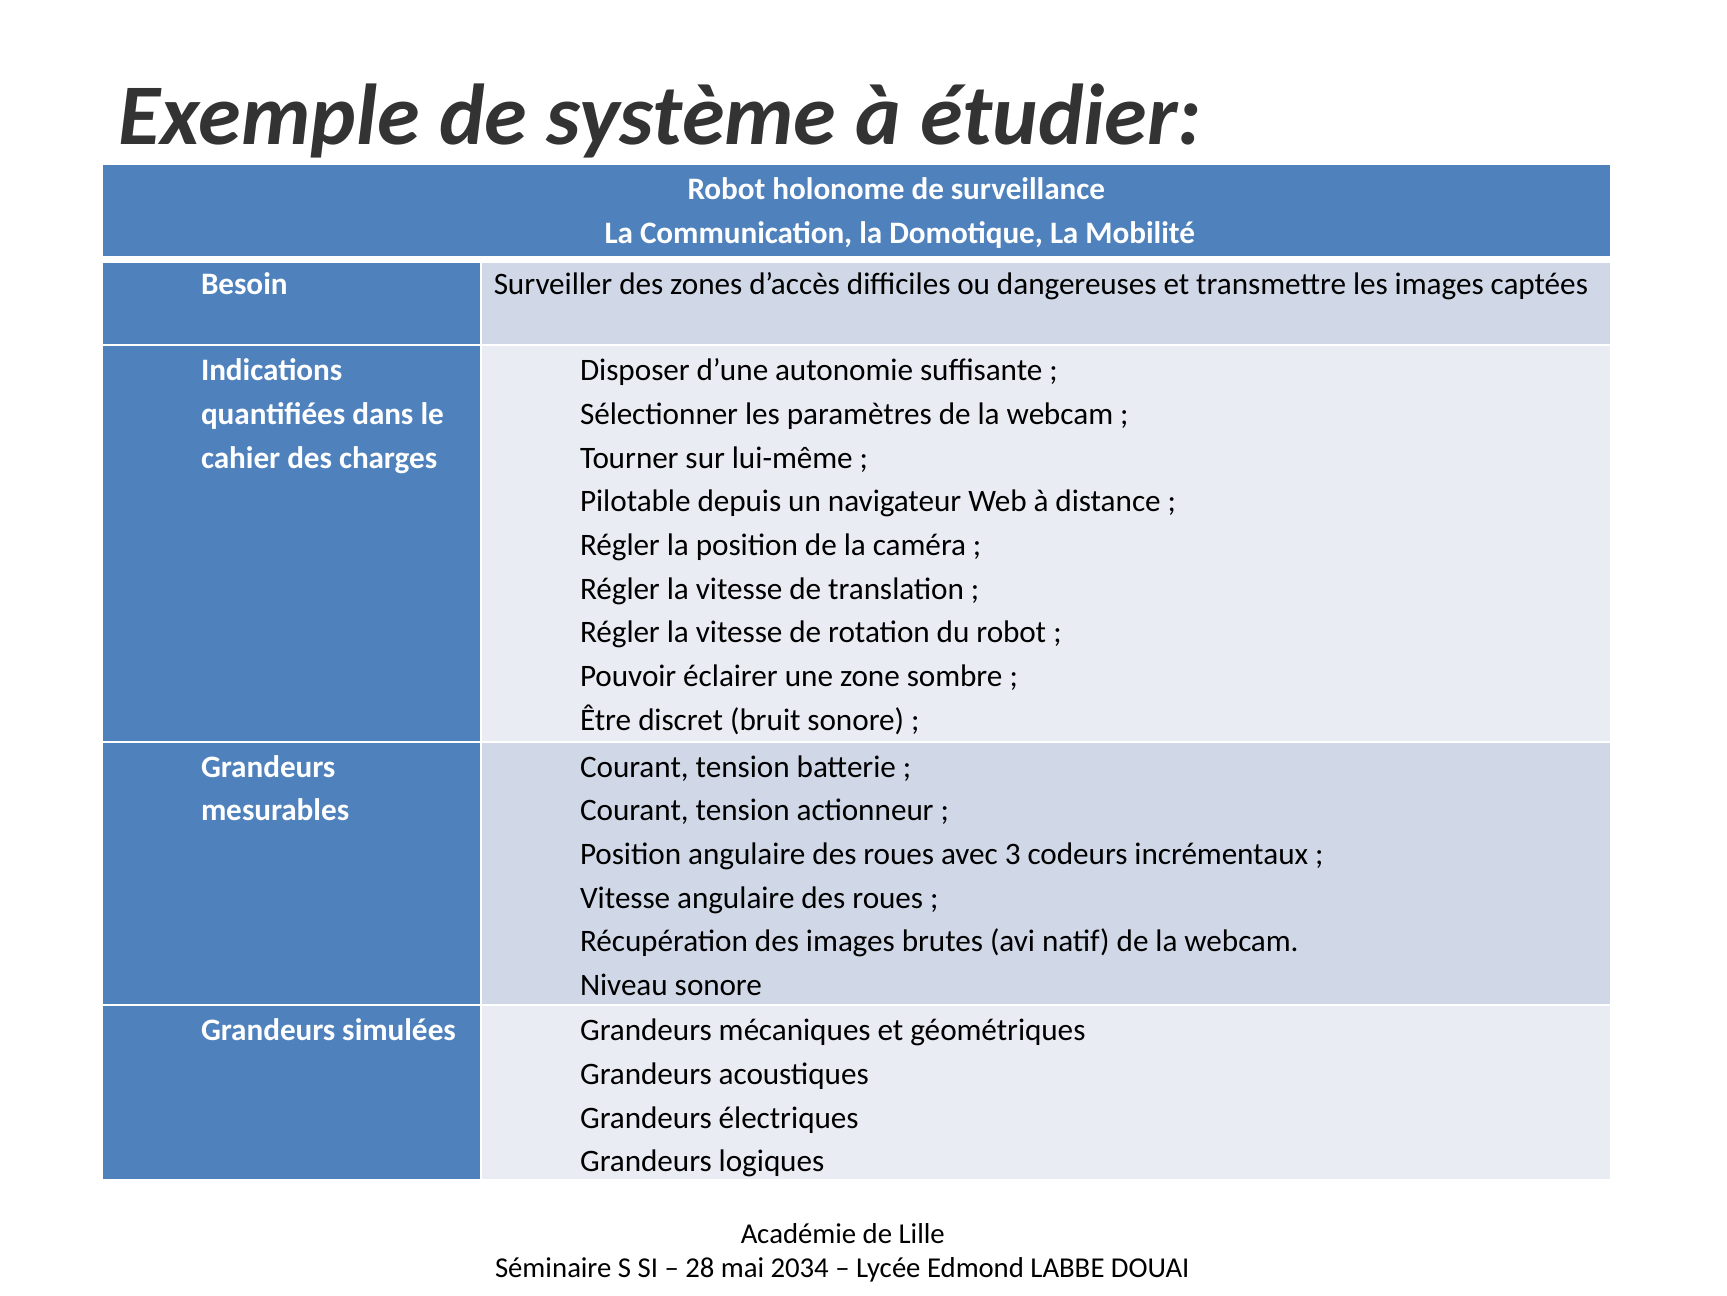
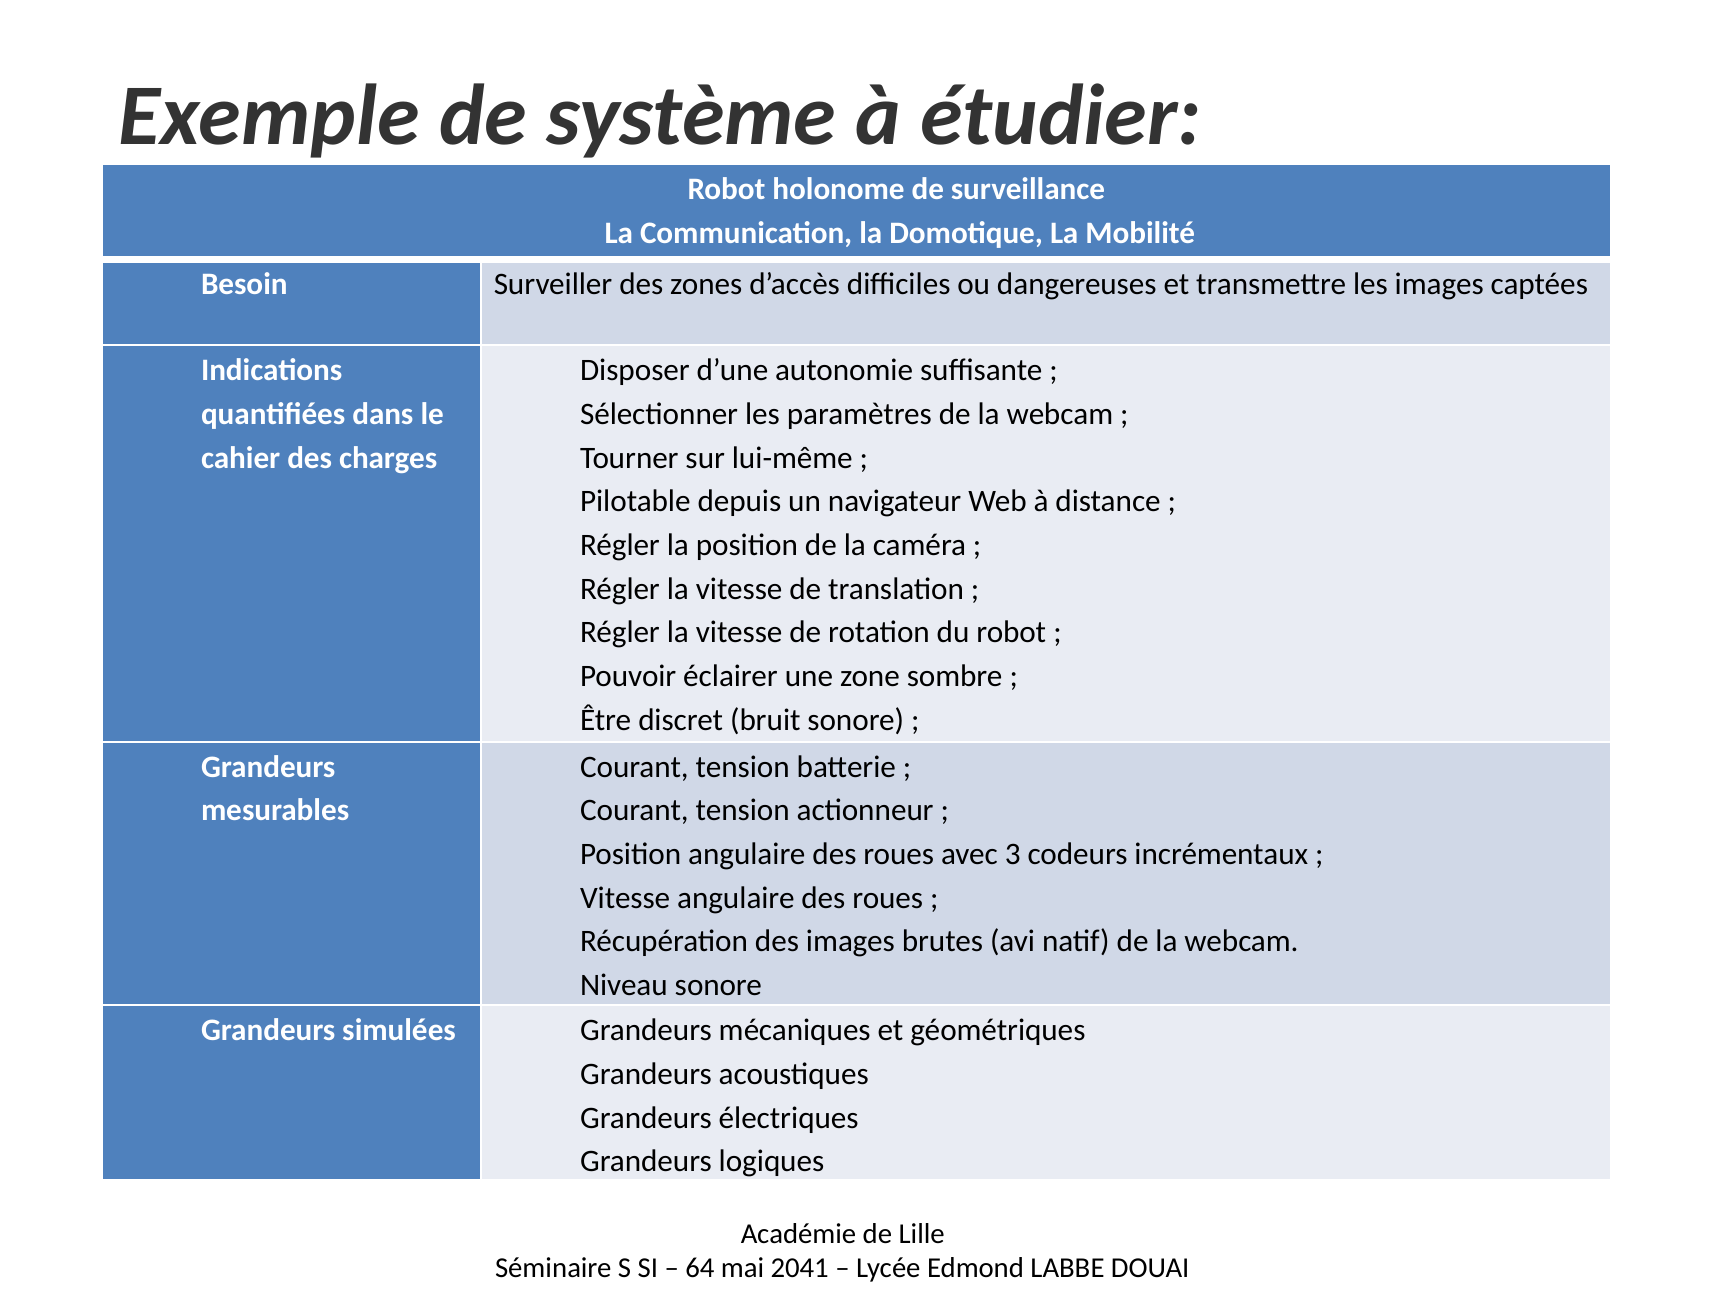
28: 28 -> 64 (700, 1267)
2034: 2034 -> 2041 (800, 1267)
